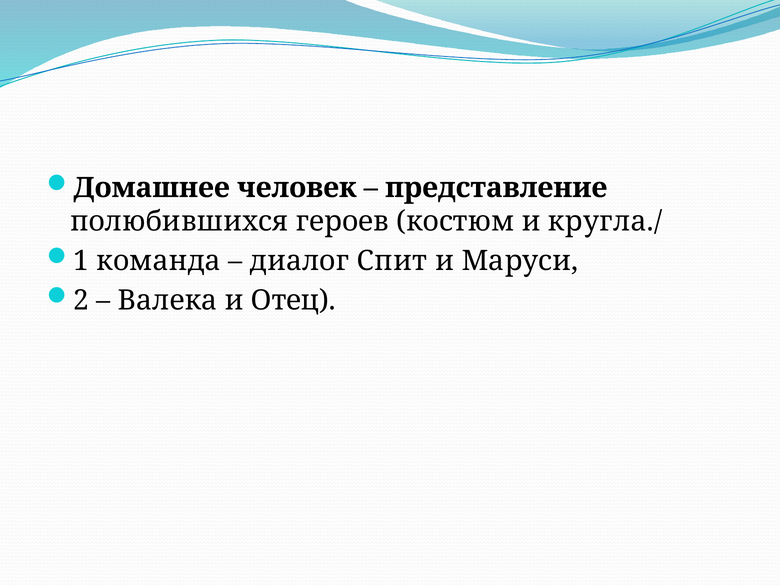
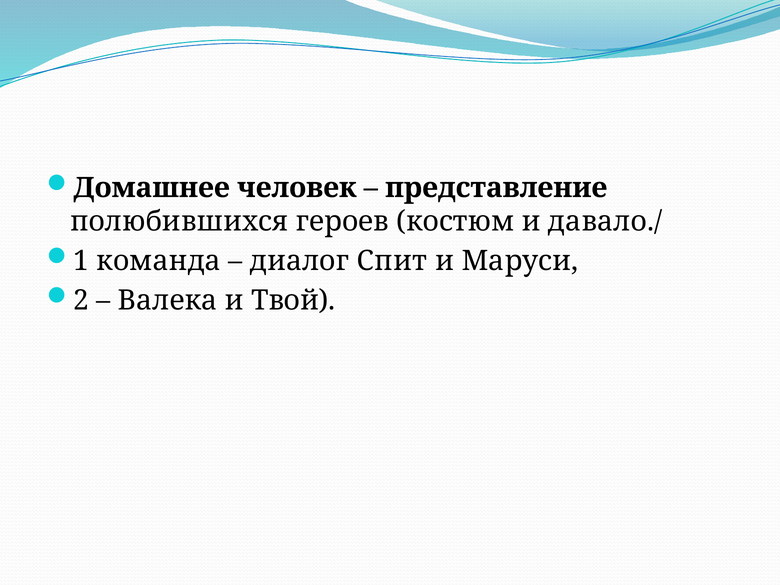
кругла./: кругла./ -> давало./ (605, 222)
Отец: Отец -> Твой (293, 300)
